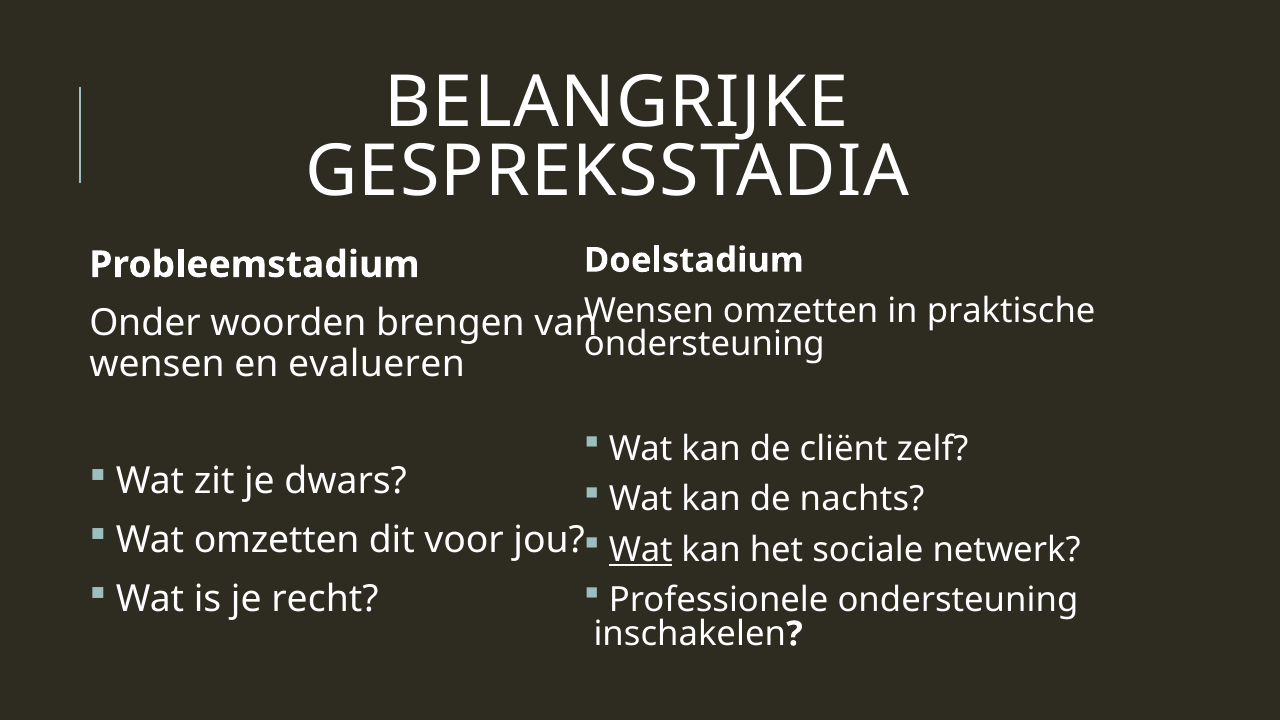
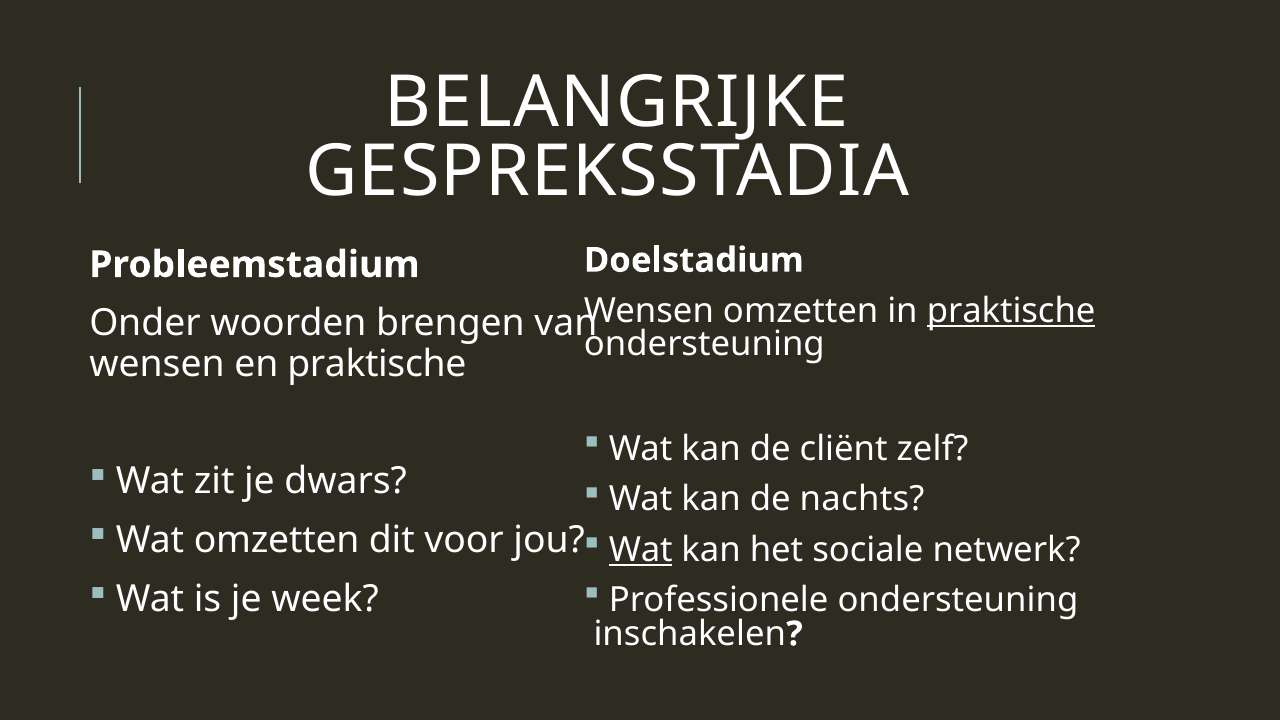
praktische underline: none -> present (1011, 311)
en evalueren: evalueren -> praktische (377, 364)
recht: recht -> week (325, 600)
